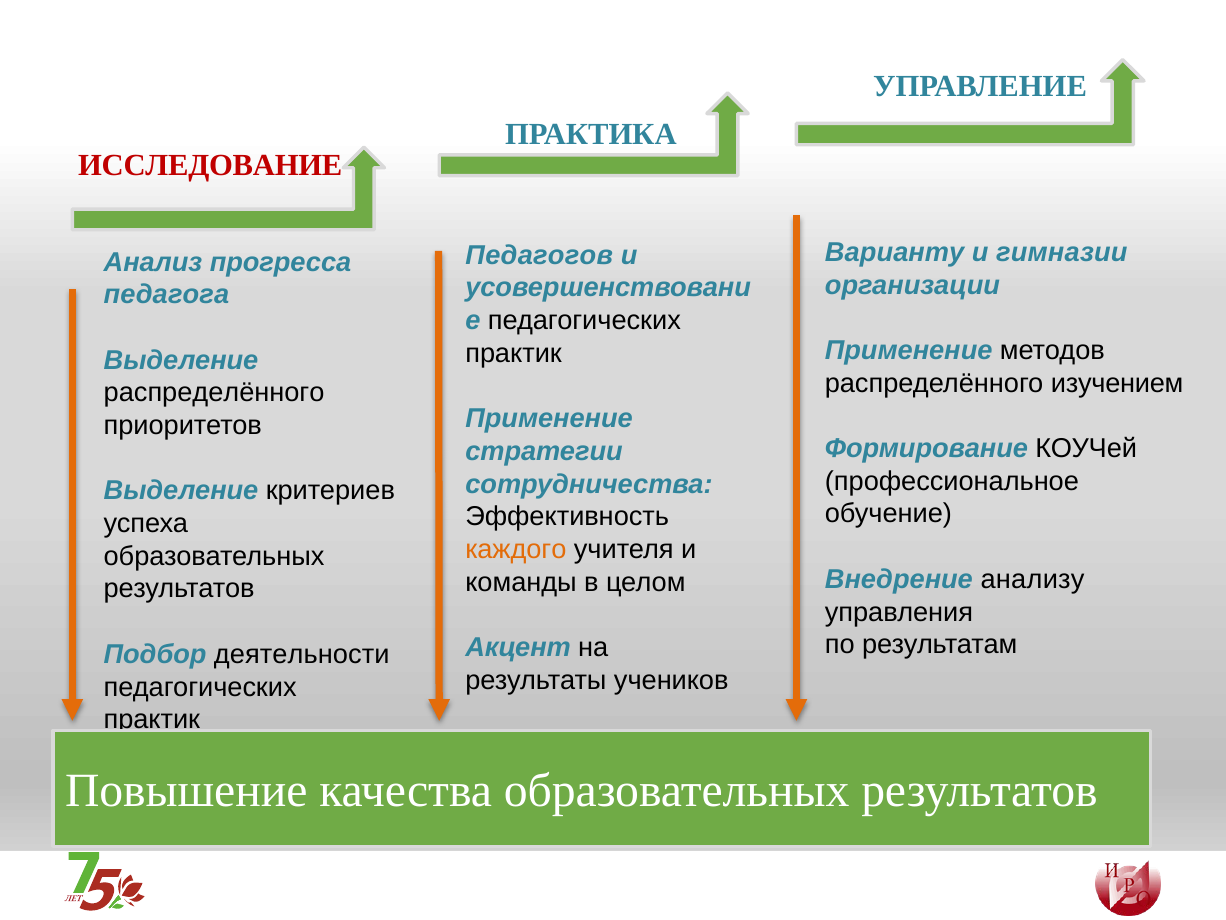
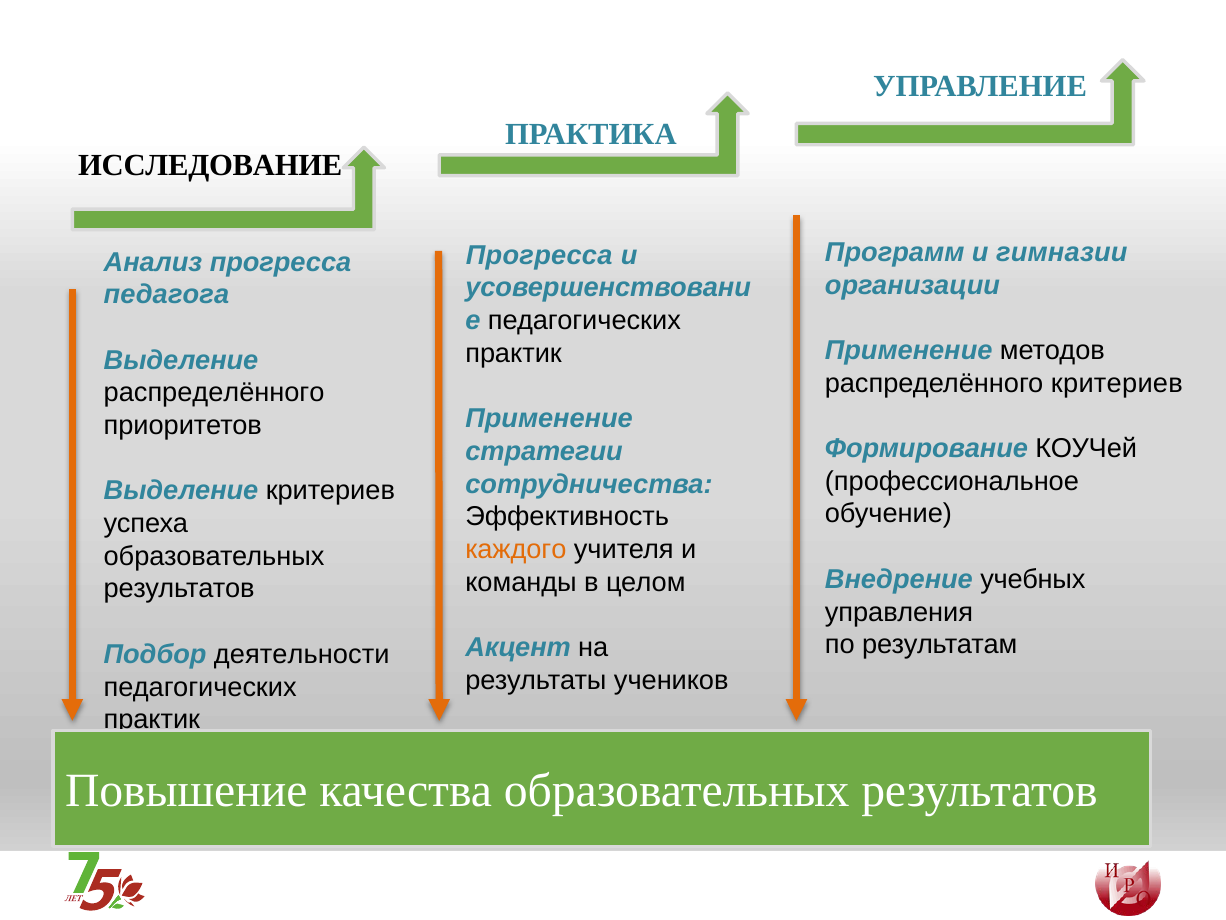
ИССЛЕДОВАНИЕ colour: red -> black (210, 165)
Варианту: Варианту -> Программ (895, 252)
Педагогов: Педагогов -> Прогресса (539, 255)
распределённого изучением: изучением -> критериев (1117, 383)
анализу: анализу -> учебных (1033, 579)
